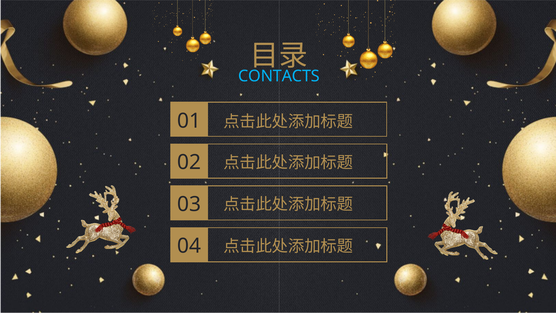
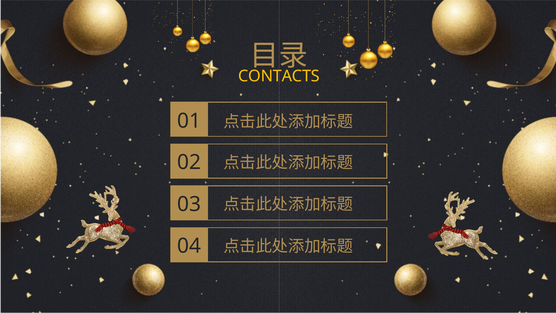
CONTACTS colour: light blue -> yellow (279, 76)
